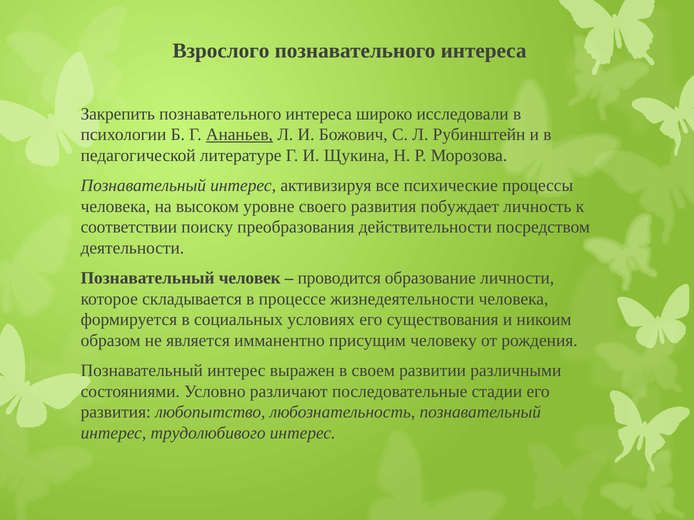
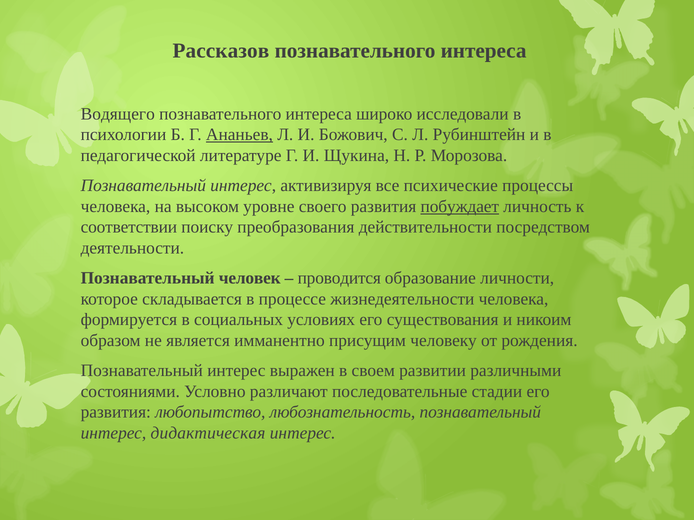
Взрослого: Взрослого -> Рассказов (221, 51)
Закрепить: Закрепить -> Водящего (118, 114)
побуждает underline: none -> present (460, 207)
трудолюбивого: трудолюбивого -> дидактическая (208, 433)
